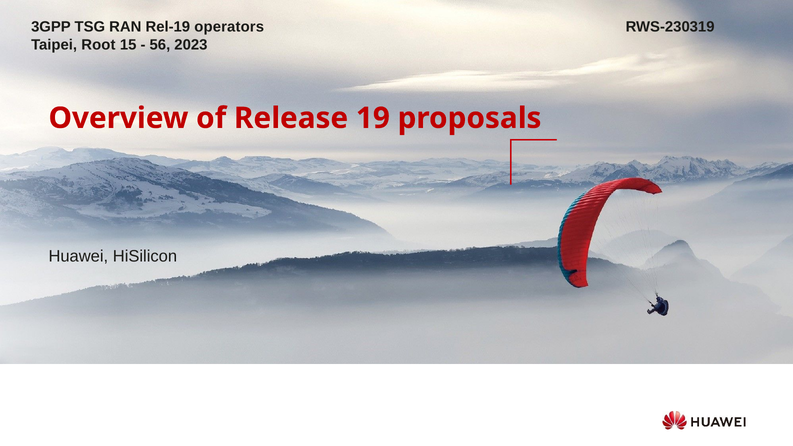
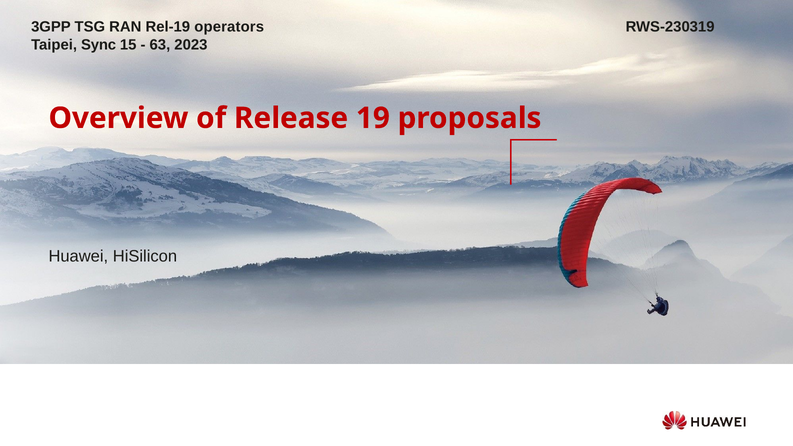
Root: Root -> Sync (99, 45)
56: 56 -> 63 (160, 45)
